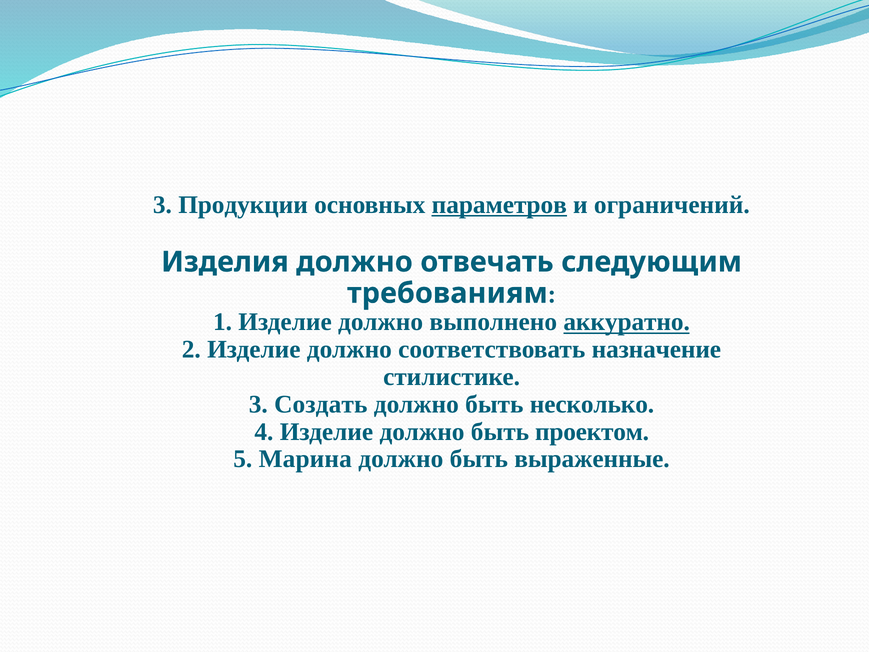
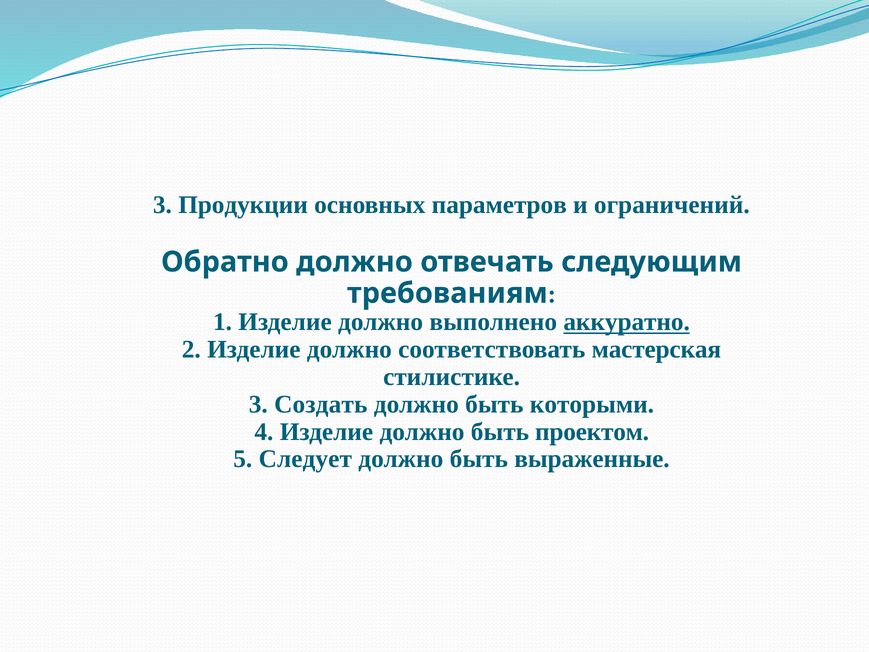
параметров underline: present -> none (499, 205)
Изделия: Изделия -> Обратно (225, 262)
назначение: назначение -> мастерская (656, 349)
несколько: несколько -> которыми (592, 404)
Марина: Марина -> Следует (305, 459)
